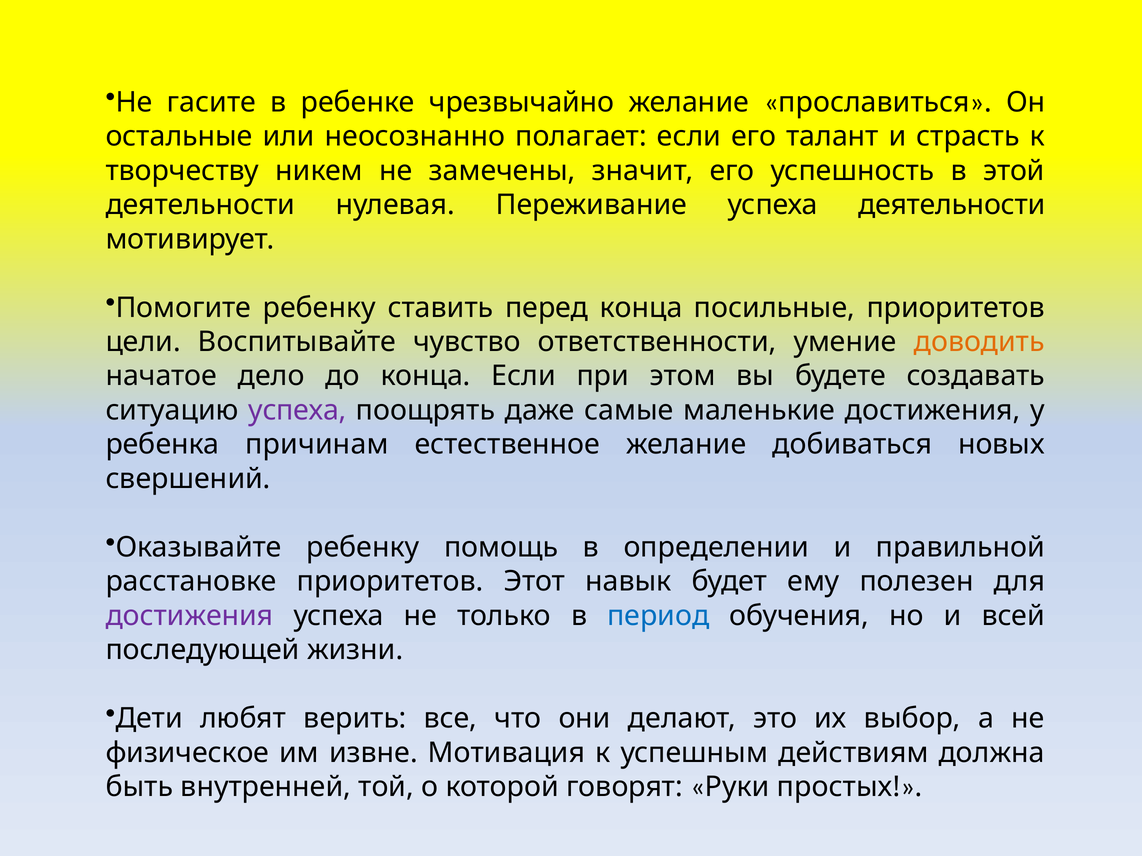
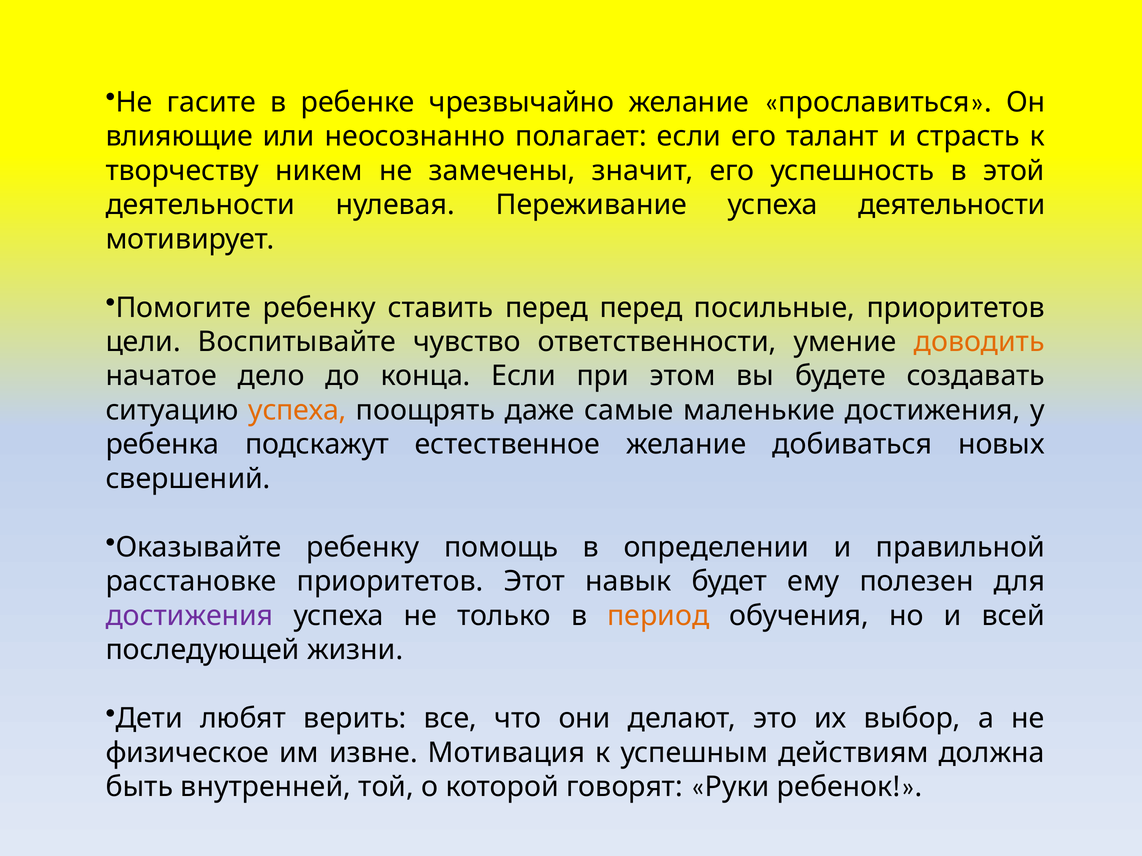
остальные: остальные -> влияющие (179, 136)
перед конца: конца -> перед (641, 308)
успеха colour: purple -> orange (297, 411)
причинам: причинам -> подскажут (317, 445)
период colour: blue -> orange (658, 616)
простых: простых -> ребенок (839, 787)
